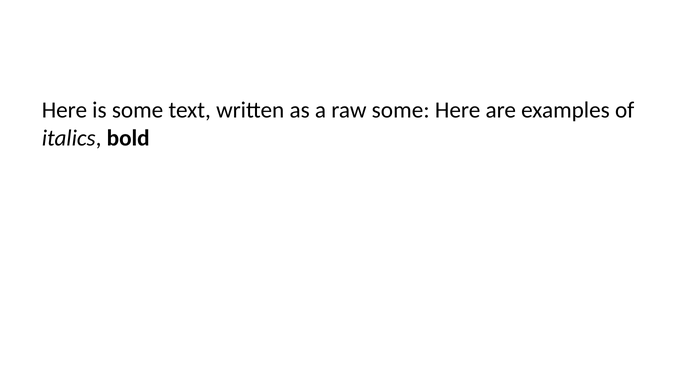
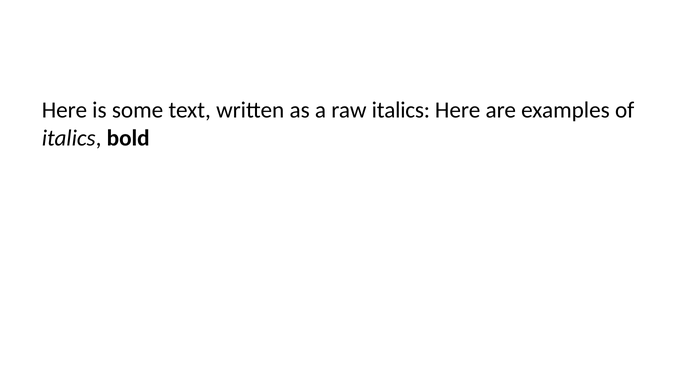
raw some: some -> italics (401, 110)
